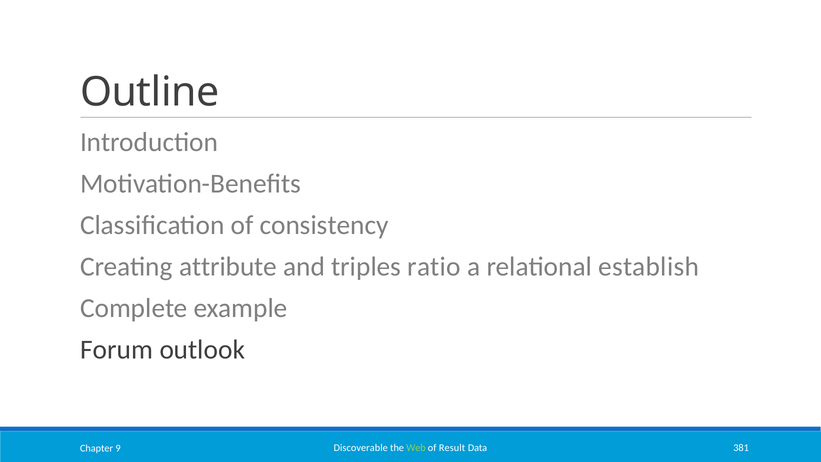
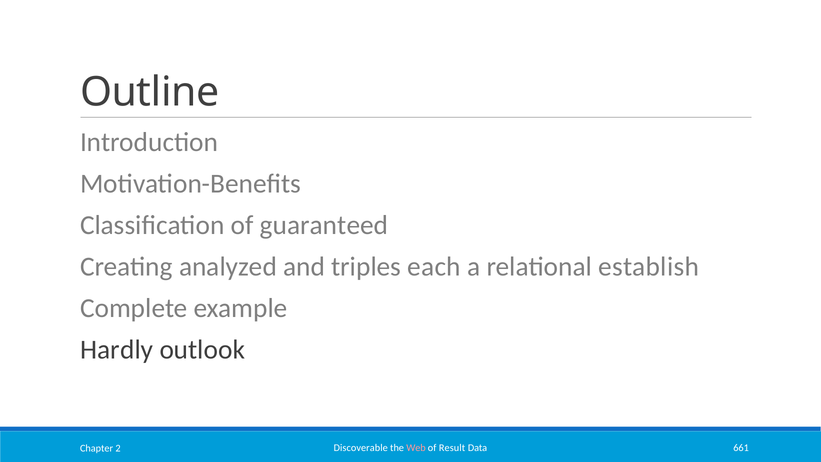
consistency: consistency -> guaranteed (324, 225)
attribute: attribute -> analyzed (228, 267)
ratio: ratio -> each (434, 267)
Forum: Forum -> Hardly (117, 350)
Web colour: light green -> pink (416, 448)
381: 381 -> 661 (741, 448)
9: 9 -> 2 (118, 448)
